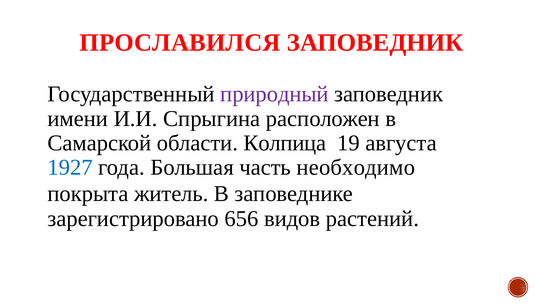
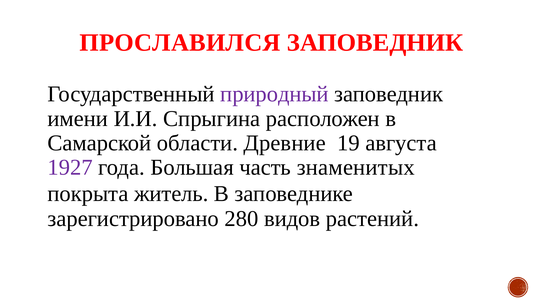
Колпица: Колпица -> Древние (285, 143)
1927 colour: blue -> purple (70, 168)
необходимо: необходимо -> знаменитых (356, 168)
656: 656 -> 280 (242, 219)
